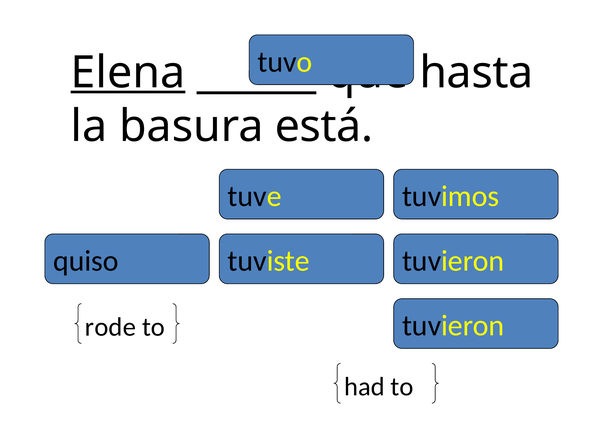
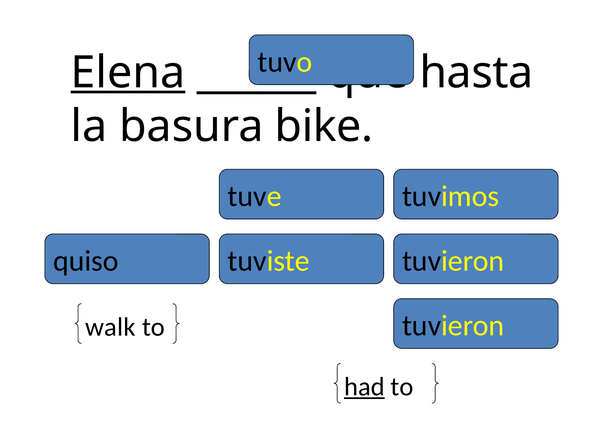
está: está -> bike (324, 127)
rode: rode -> walk (110, 327)
had underline: none -> present (364, 387)
